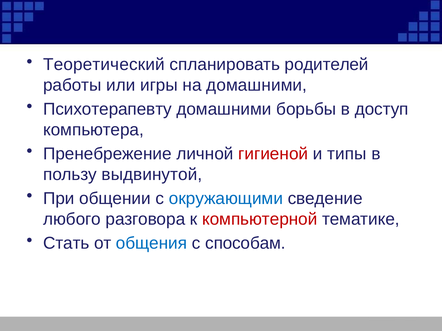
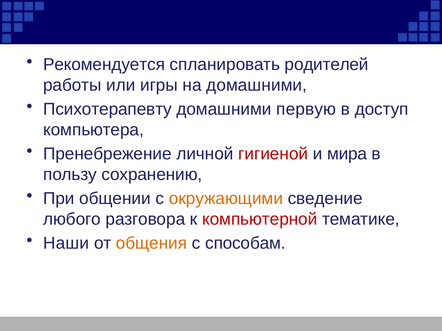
Теоретический: Теоретический -> Рекомендуется (104, 65)
борьбы: борьбы -> первую (306, 109)
типы: типы -> мира (347, 154)
выдвинутой: выдвинутой -> сохранению (152, 175)
окружающими colour: blue -> orange (226, 199)
Стать: Стать -> Наши (66, 243)
общения colour: blue -> orange (152, 243)
